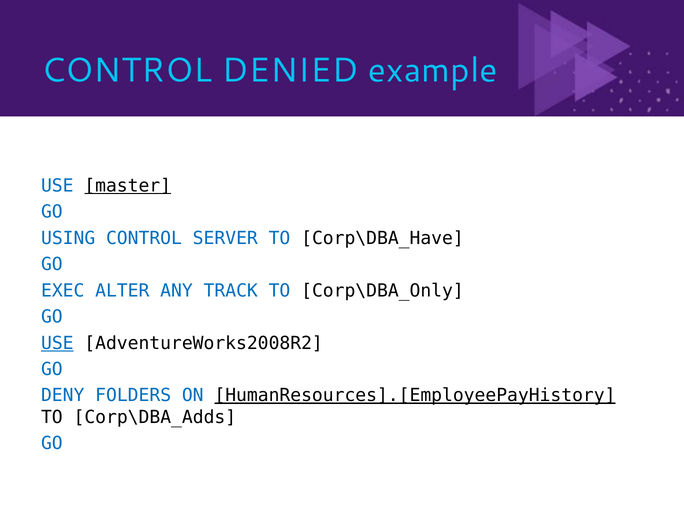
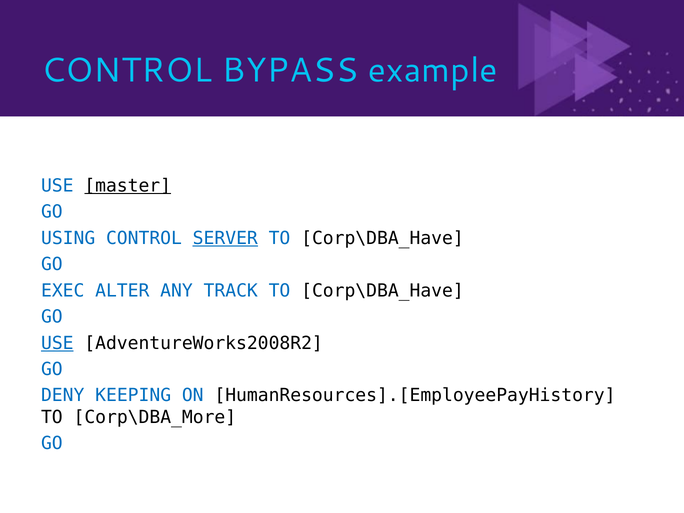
DENIED: DENIED -> BYPASS (290, 71)
SERVER underline: none -> present (225, 238)
Corp\DBA_Only: Corp\DBA_Only -> Corp\DBA_Have (382, 291)
FOLDERS: FOLDERS -> KEEPING (133, 395)
HumanResources].[EmployeePayHistory underline: present -> none (415, 395)
Corp\DBA_Adds: Corp\DBA_Adds -> Corp\DBA_More (155, 417)
